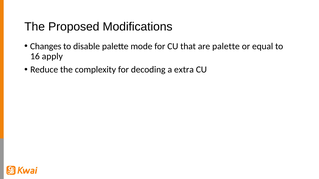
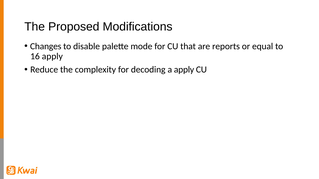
are palette: palette -> reports (226, 46)
a extra: extra -> apply (184, 70)
